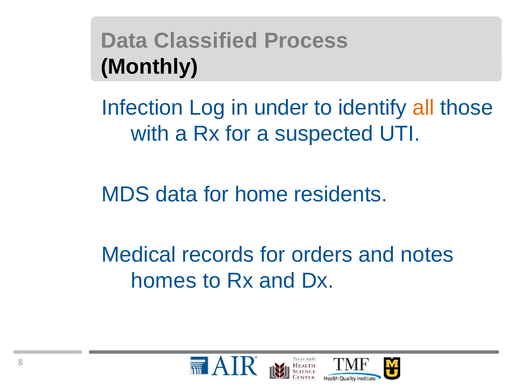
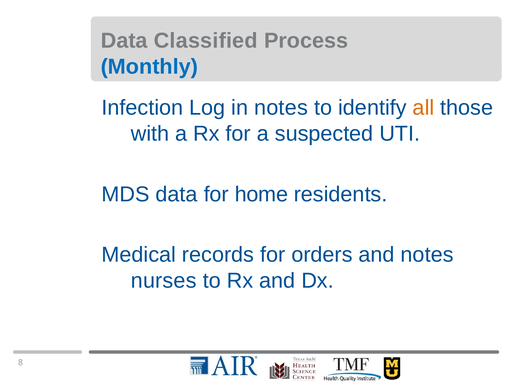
Monthly colour: black -> blue (149, 67)
in under: under -> notes (281, 108)
homes: homes -> nurses (164, 281)
